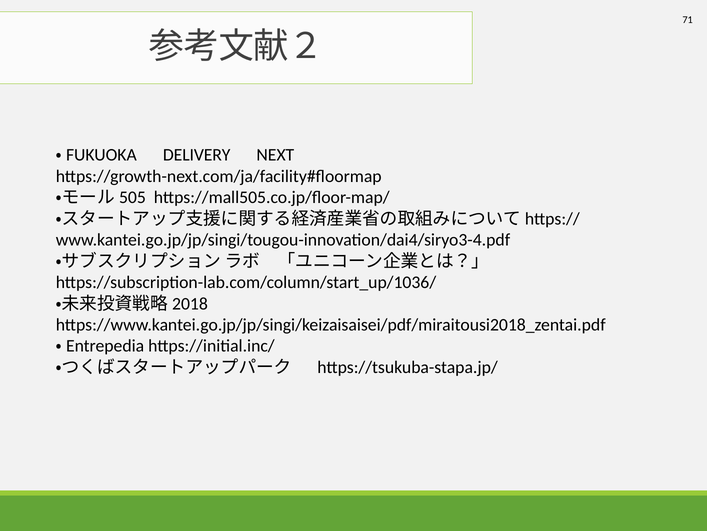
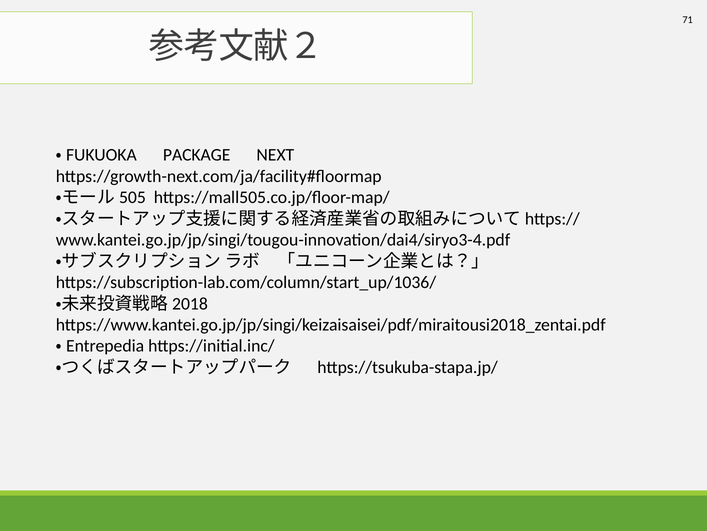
DELIVERY: DELIVERY -> PACKAGE (197, 155)
